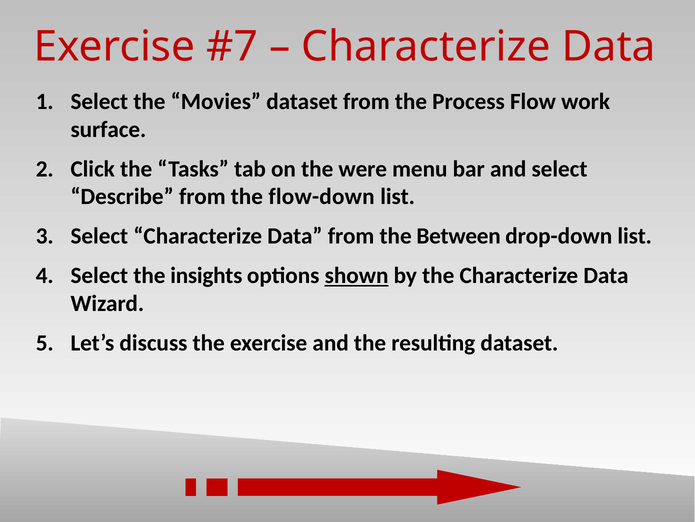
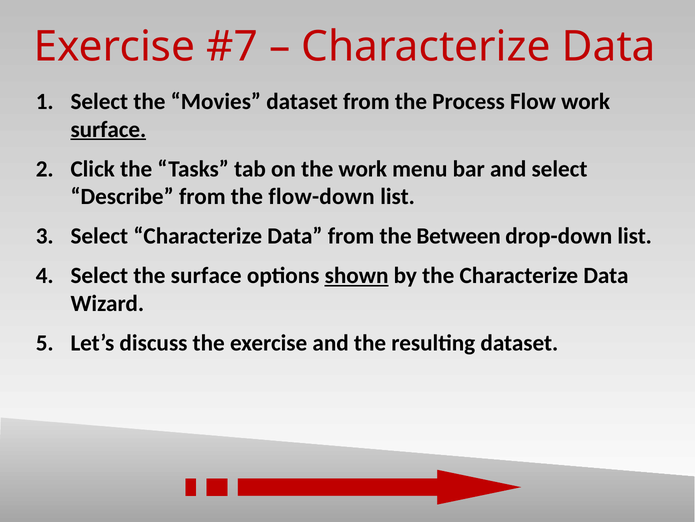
surface underline: none -> present (108, 129)
the were: were -> work (363, 169)
the insights: insights -> surface (206, 275)
